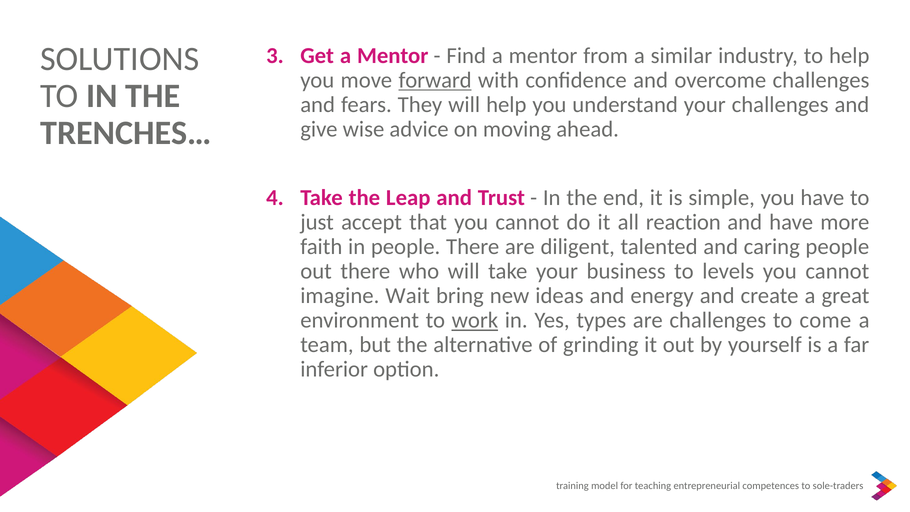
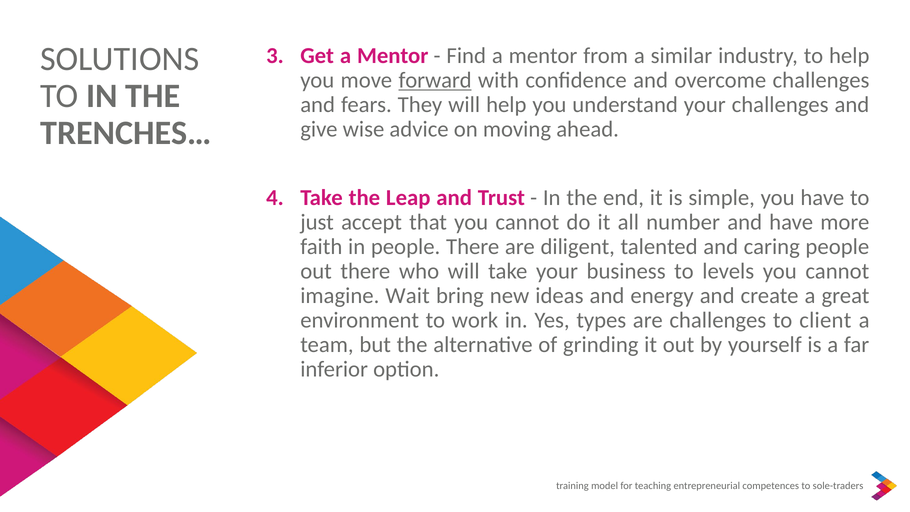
reaction: reaction -> number (683, 222)
work underline: present -> none (475, 320)
come: come -> client (825, 320)
